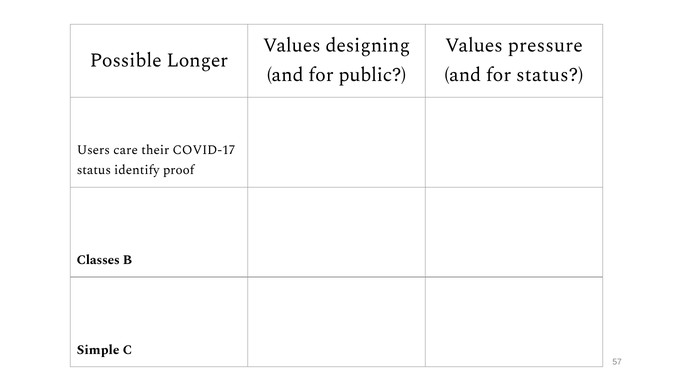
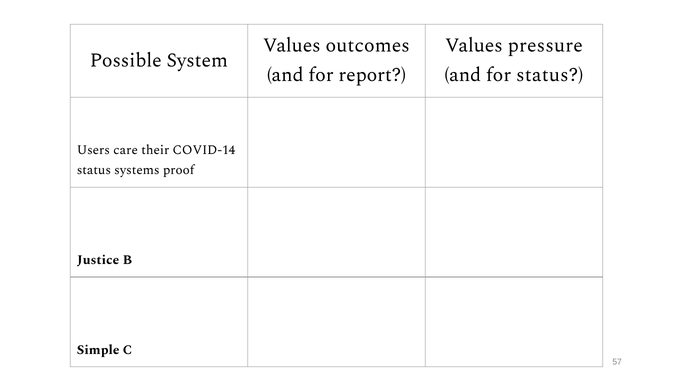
designing: designing -> outcomes (368, 45)
Longer: Longer -> System (197, 60)
public: public -> report (372, 75)
COVID-17: COVID-17 -> COVID-14 (204, 150)
identify: identify -> systems (137, 170)
Classes: Classes -> Justice (98, 260)
